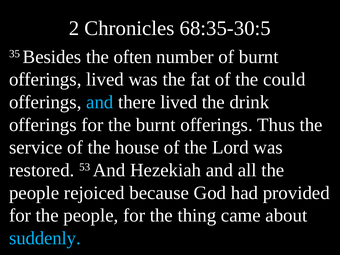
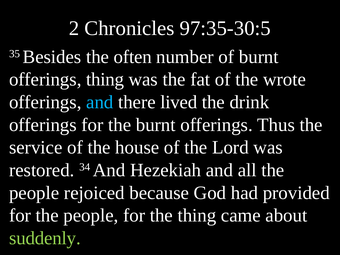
68:35-30:5: 68:35-30:5 -> 97:35-30:5 (225, 28)
offerings lived: lived -> thing (105, 80)
could: could -> wrote (284, 80)
53: 53 -> 34 (85, 167)
suddenly colour: light blue -> light green (45, 238)
